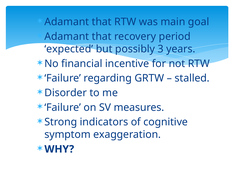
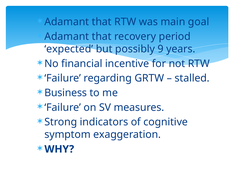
3: 3 -> 9 (161, 49)
Disorder: Disorder -> Business (66, 93)
